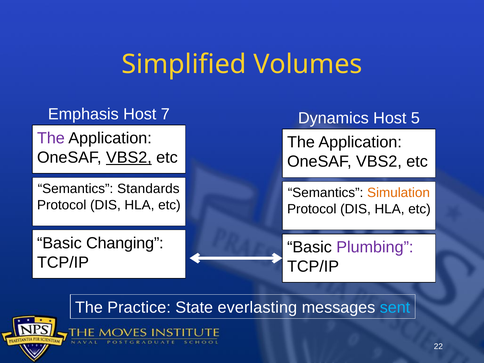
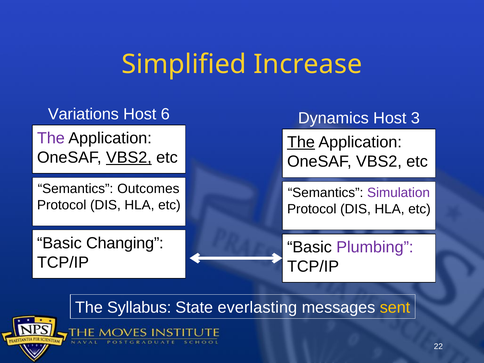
Volumes: Volumes -> Increase (308, 64)
Emphasis: Emphasis -> Variations (83, 114)
7: 7 -> 6 (165, 114)
5: 5 -> 3 (415, 118)
The underline: none -> present (301, 142)
Standards: Standards -> Outcomes (148, 189)
Simulation colour: orange -> purple (399, 193)
Practice: Practice -> Syllabus (139, 308)
sent colour: light blue -> yellow (395, 308)
